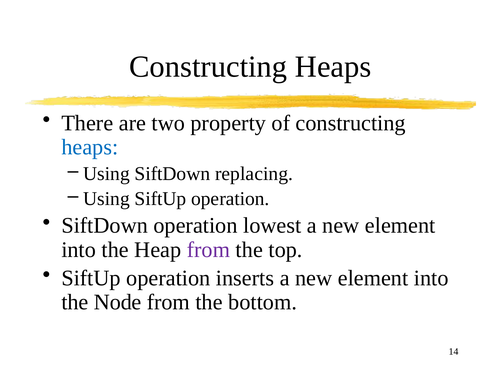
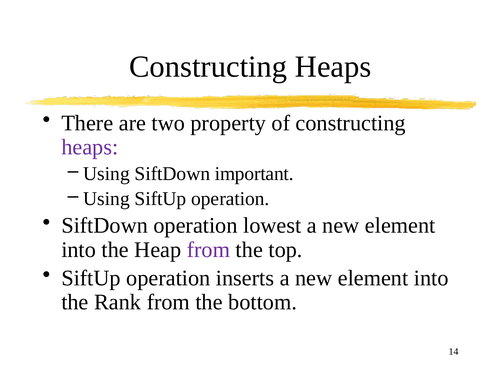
heaps colour: blue -> purple (90, 147)
replacing: replacing -> important (254, 173)
Node: Node -> Rank (118, 302)
